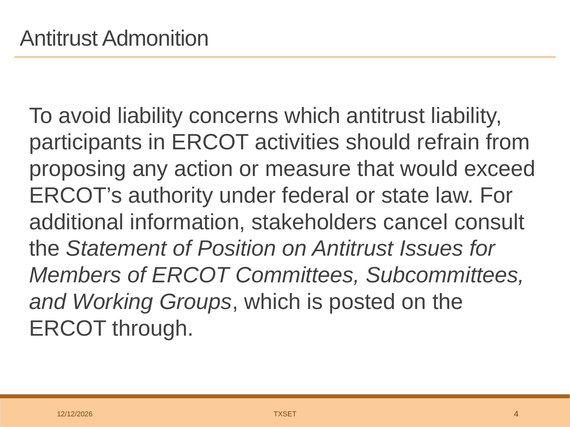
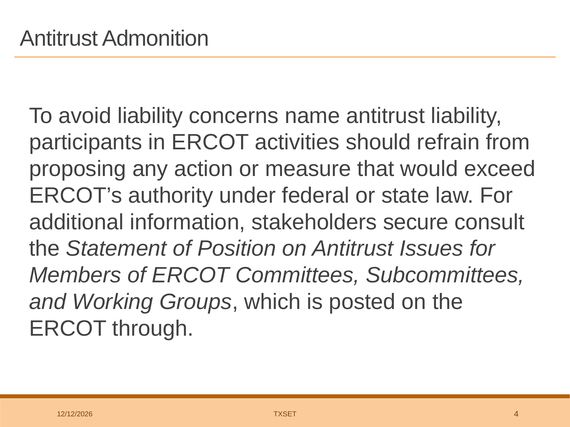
concerns which: which -> name (312, 116)
cancel: cancel -> secure (416, 222)
